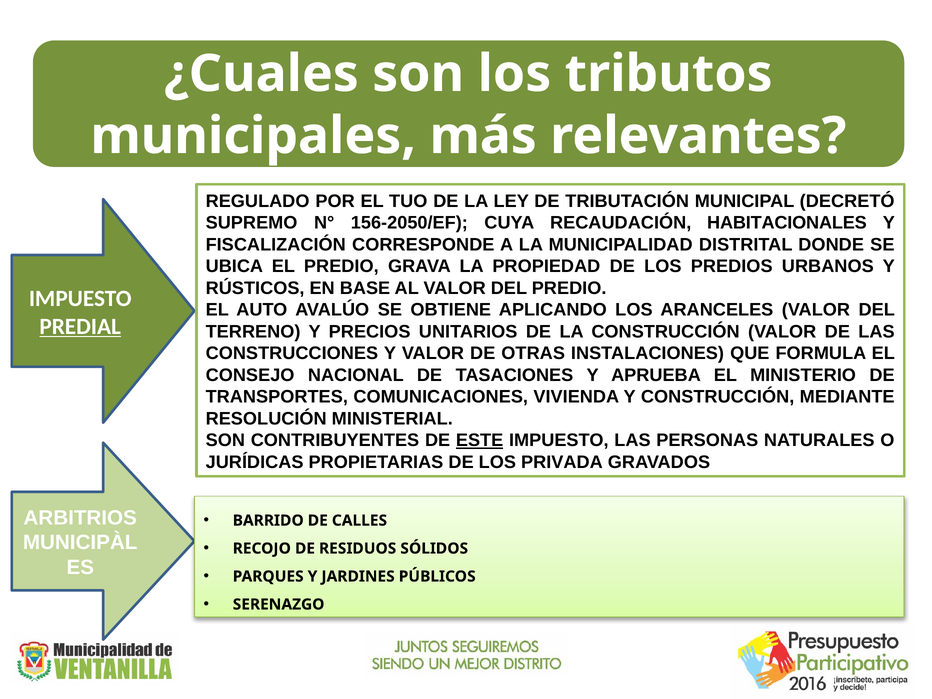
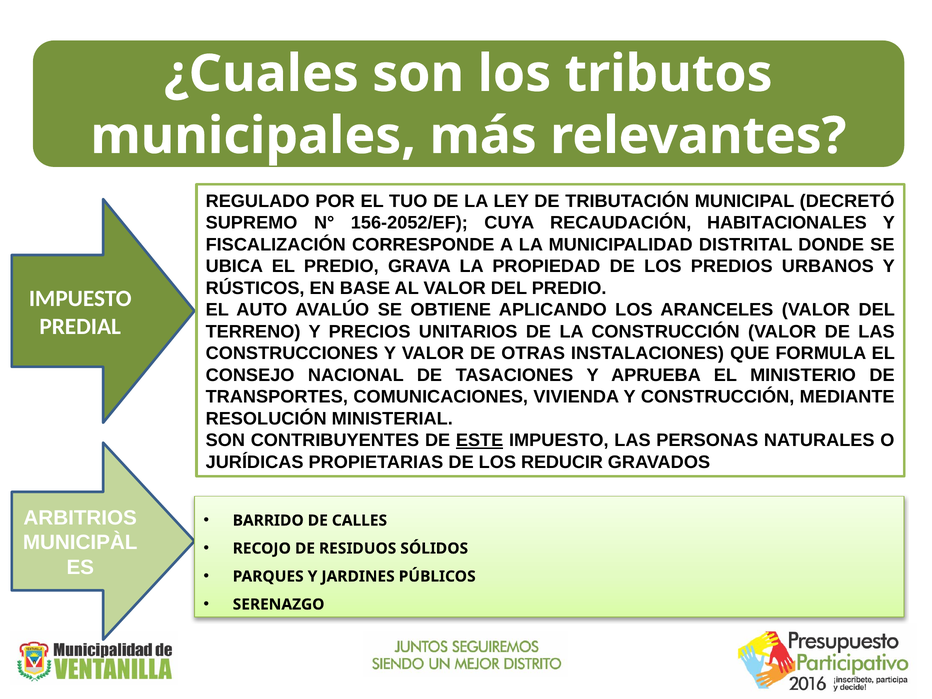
156-2050/EF: 156-2050/EF -> 156-2052/EF (409, 223)
PREDIAL underline: present -> none (80, 327)
PRIVADA: PRIVADA -> REDUCIR (562, 462)
